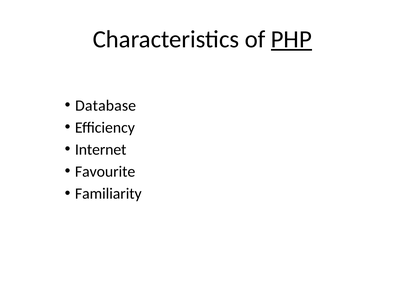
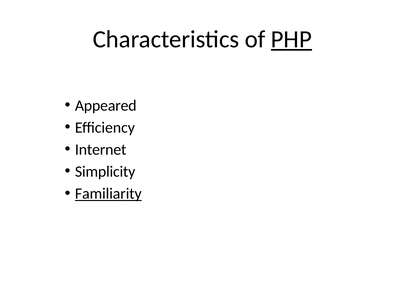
Database: Database -> Appeared (106, 105)
Favourite: Favourite -> Simplicity (105, 172)
Familiarity underline: none -> present (108, 194)
